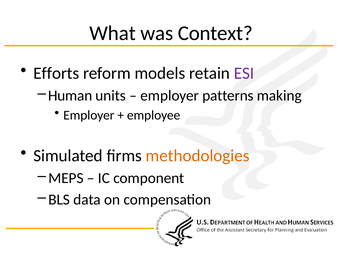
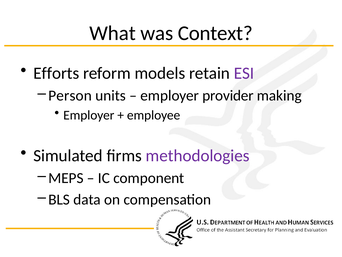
Human: Human -> Person (70, 95)
patterns: patterns -> provider (228, 95)
methodologies colour: orange -> purple (198, 156)
